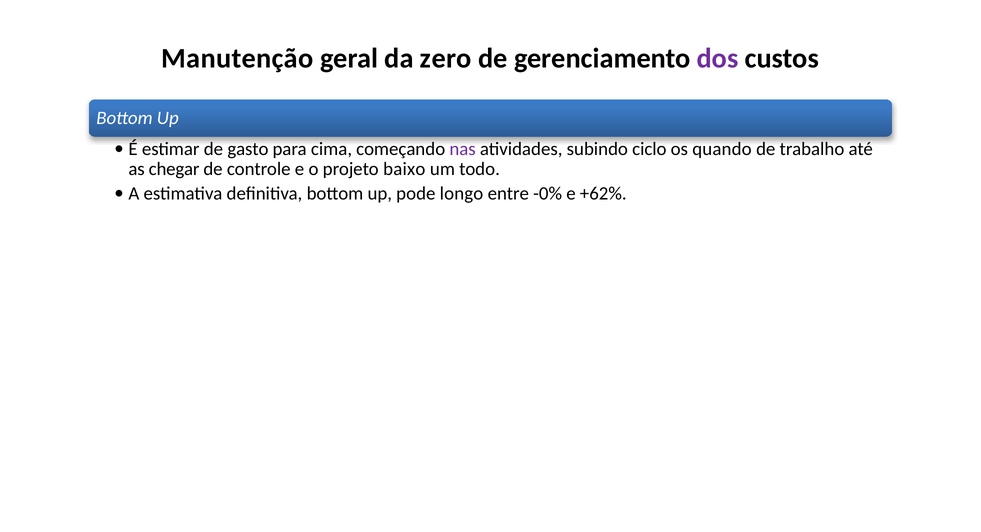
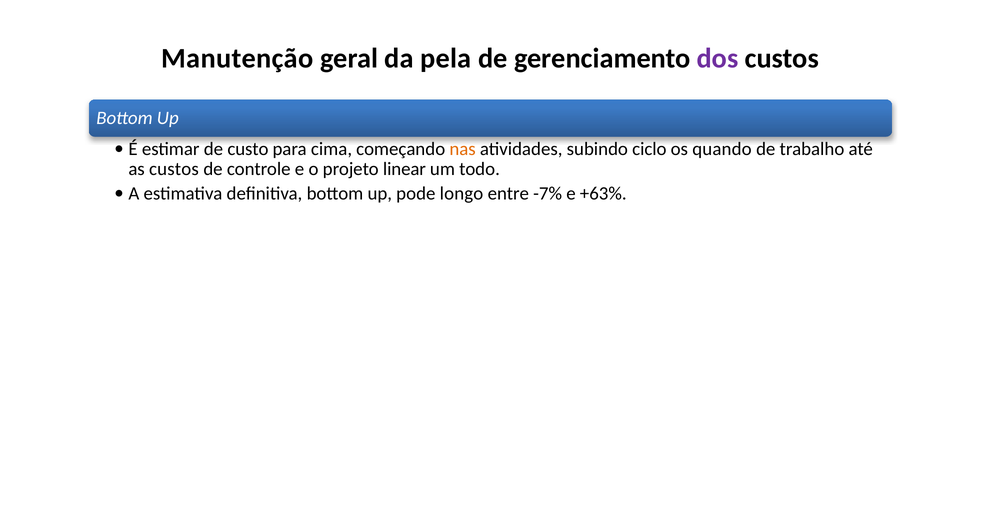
zero: zero -> pela (446, 58)
gasto: gasto -> custo (248, 149)
nas colour: purple -> orange (463, 149)
as chegar: chegar -> custos (174, 169)
baixo: baixo -> linear (404, 169)
-0%: -0% -> -7% (548, 193)
+62%: +62% -> +63% (603, 193)
